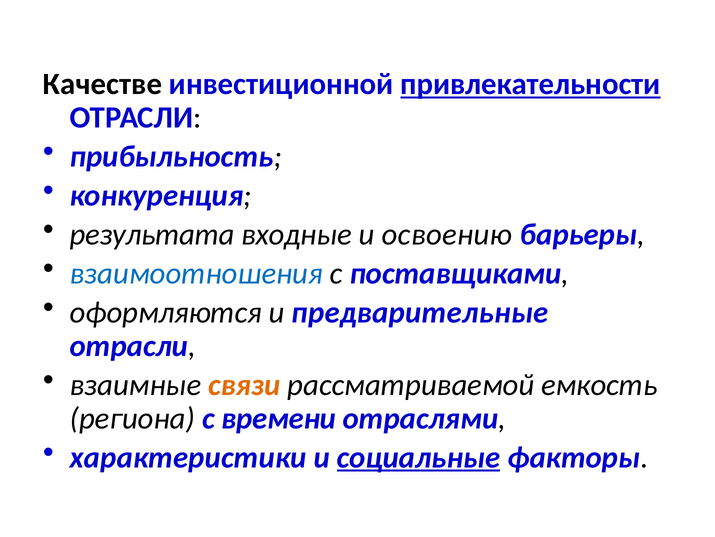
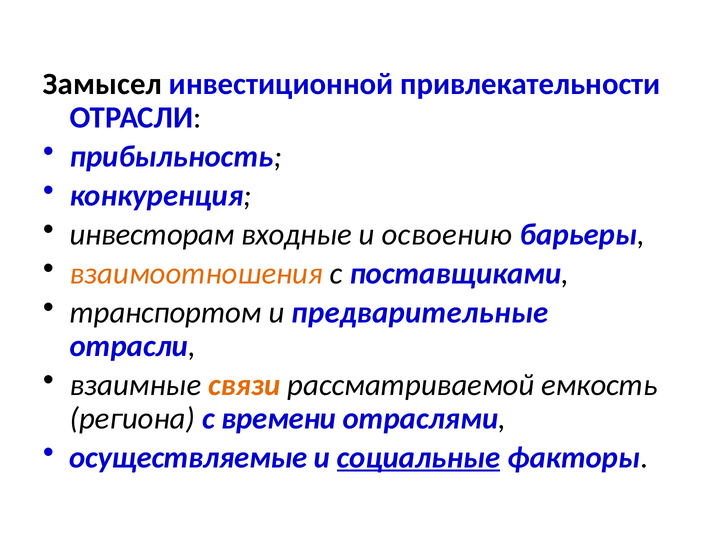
Качестве: Качестве -> Замысел (102, 84)
привлекательности underline: present -> none (530, 84)
результата: результата -> инвесторам (152, 234)
взаимоотношения colour: blue -> orange (196, 273)
оформляются: оформляются -> транспортом (166, 312)
характеристики: характеристики -> осуществляемые (188, 457)
